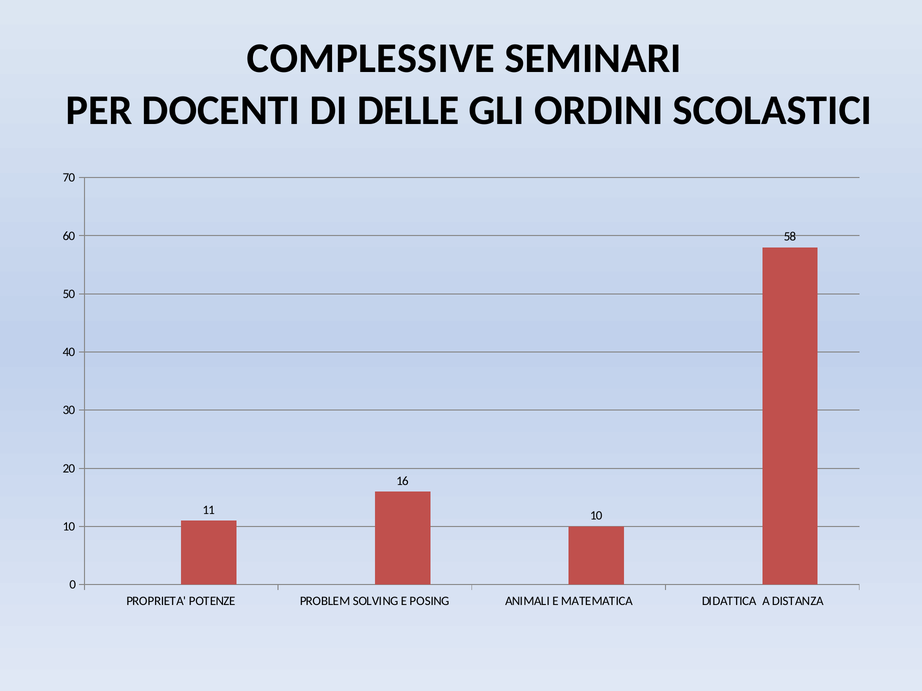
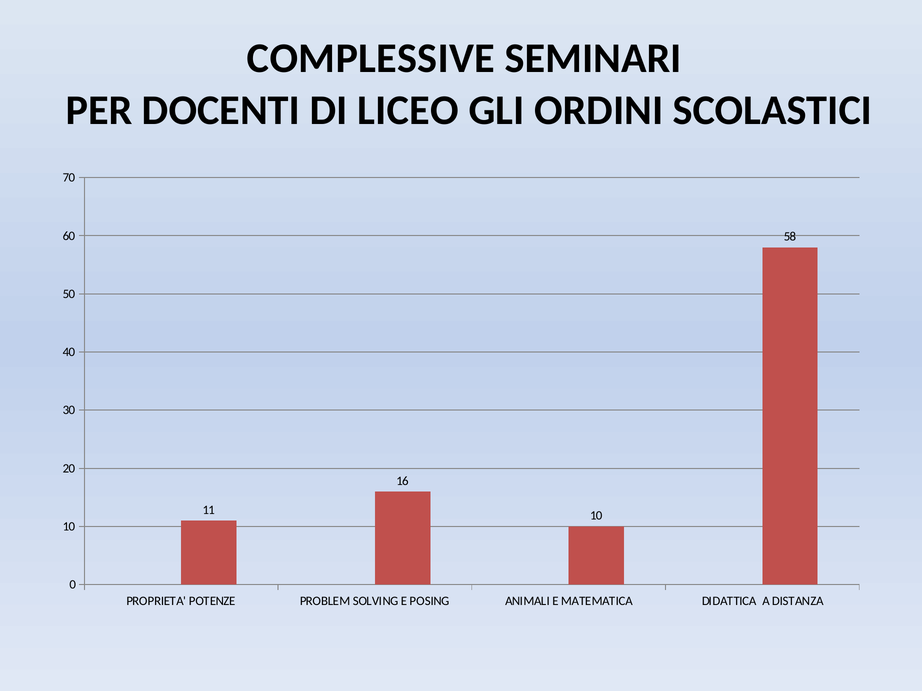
DELLE: DELLE -> LICEO (408, 110)
